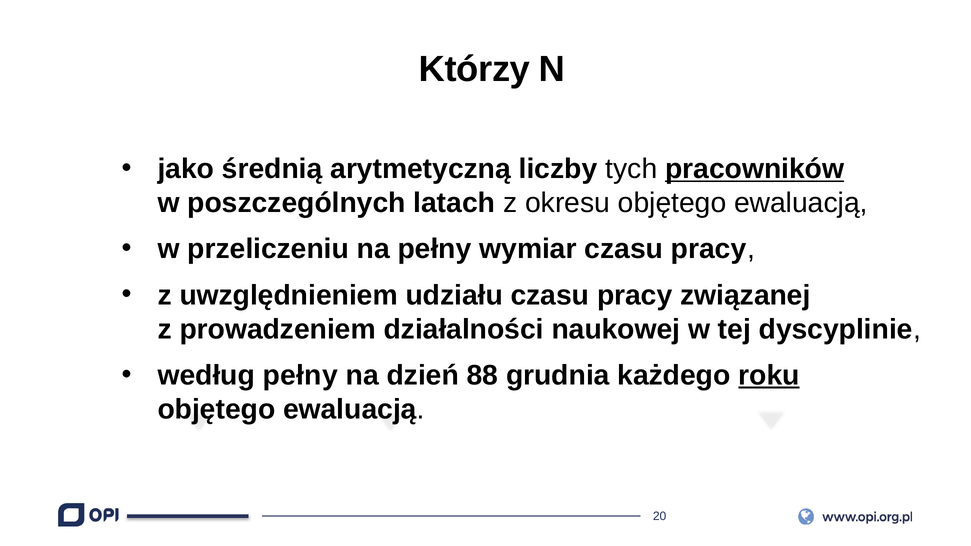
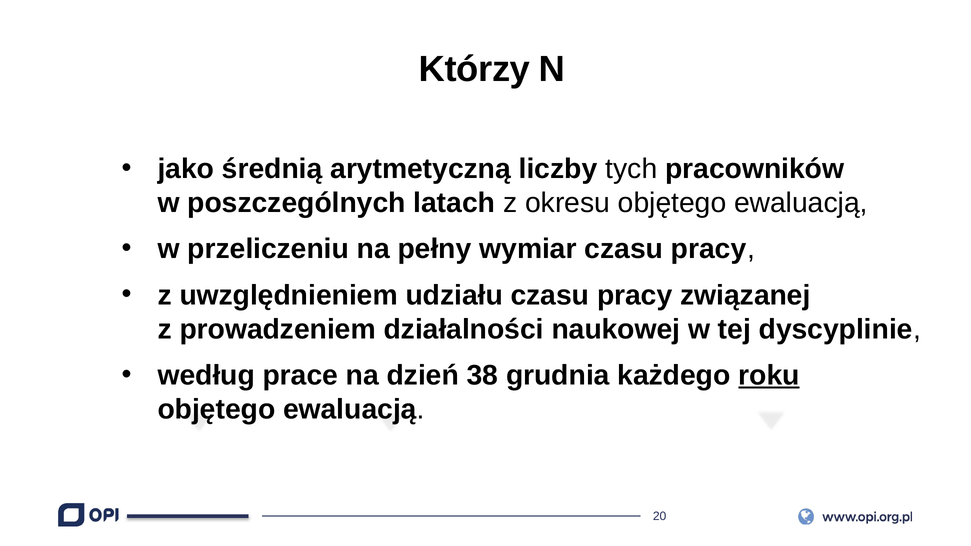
pracowników underline: present -> none (755, 169)
według pełny: pełny -> prace (300, 375)
88: 88 -> 38 (482, 375)
